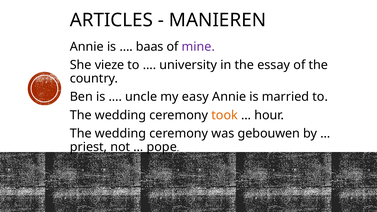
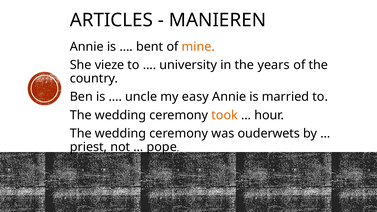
baas: baas -> bent (150, 47)
mine colour: purple -> orange (198, 47)
essay: essay -> years (274, 65)
gebouwen: gebouwen -> ouderwets (269, 133)
